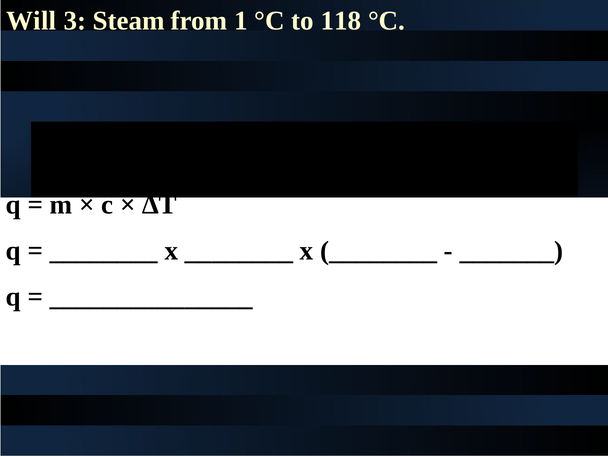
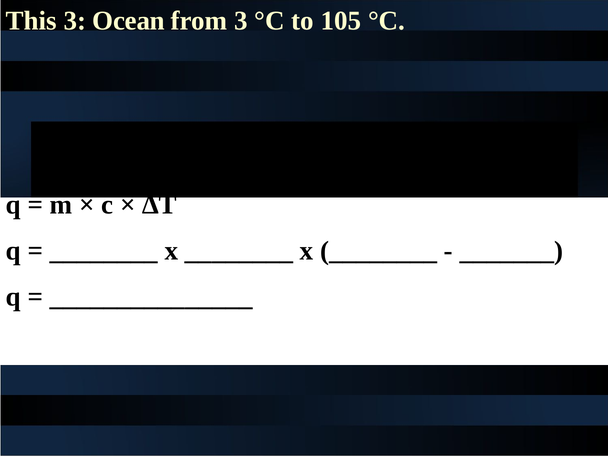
Will: Will -> This (31, 21)
Steam: Steam -> Ocean (129, 21)
from 1: 1 -> 3 (241, 21)
118: 118 -> 105 (341, 21)
